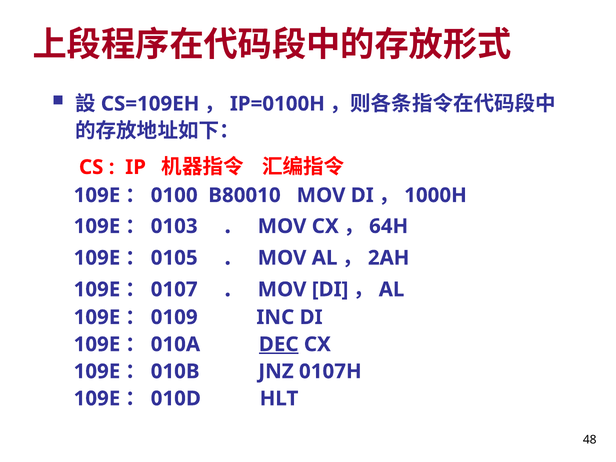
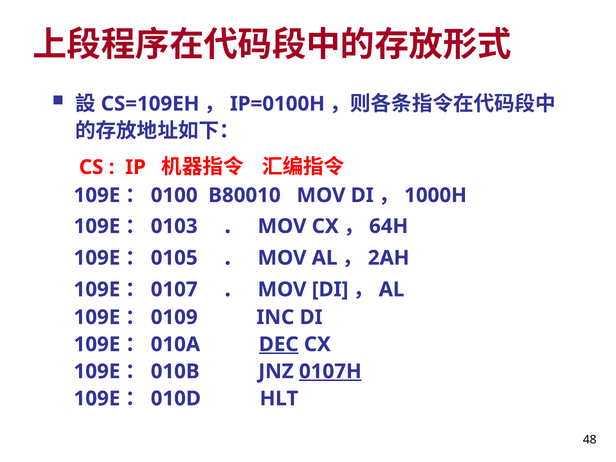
0107H underline: none -> present (330, 371)
